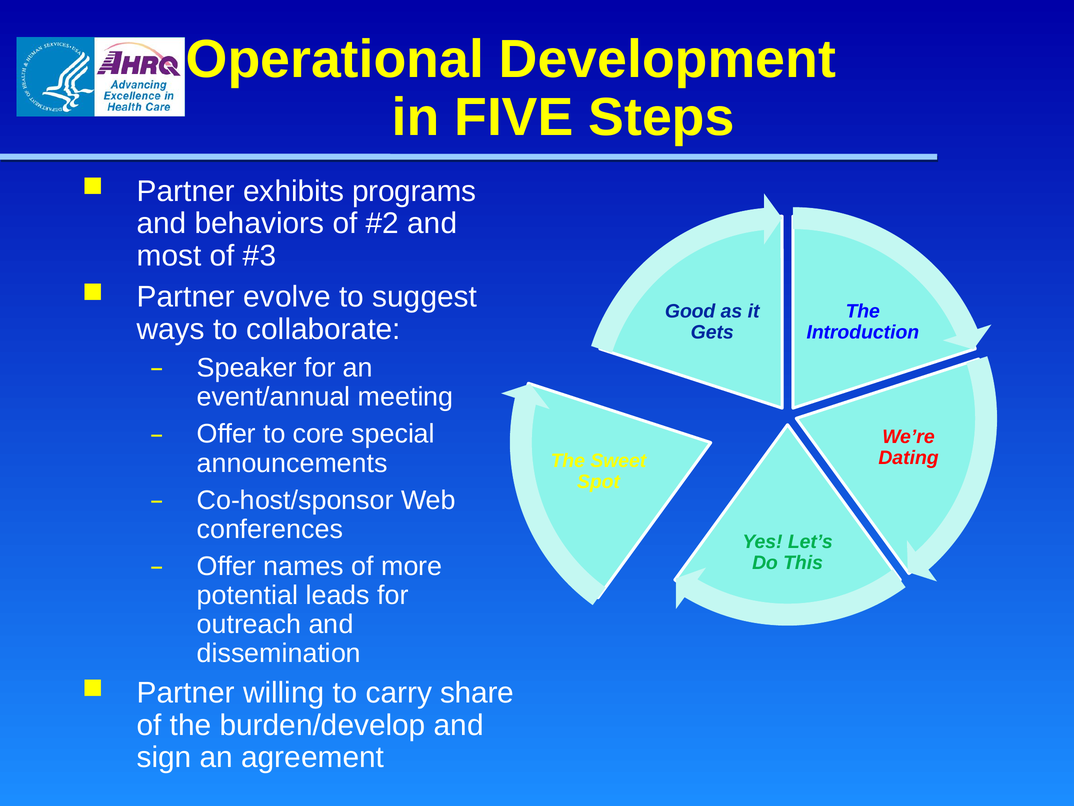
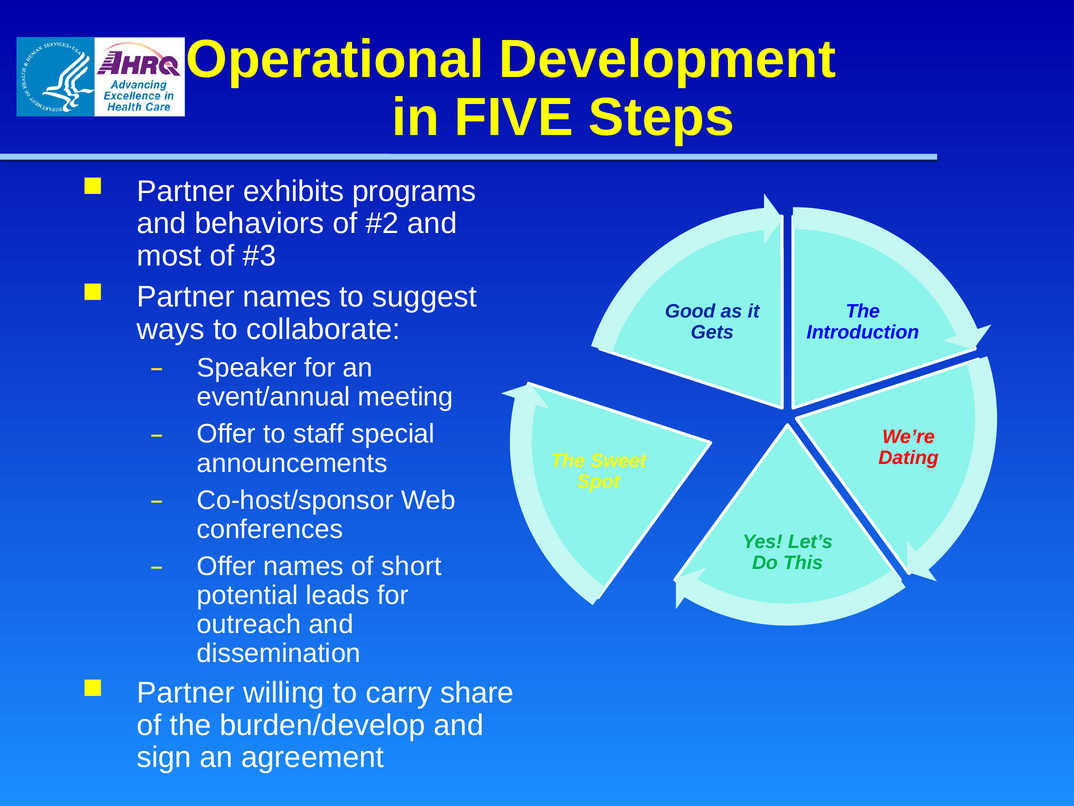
Partner evolve: evolve -> names (287, 297)
core: core -> staff (318, 434)
more: more -> short (412, 566)
